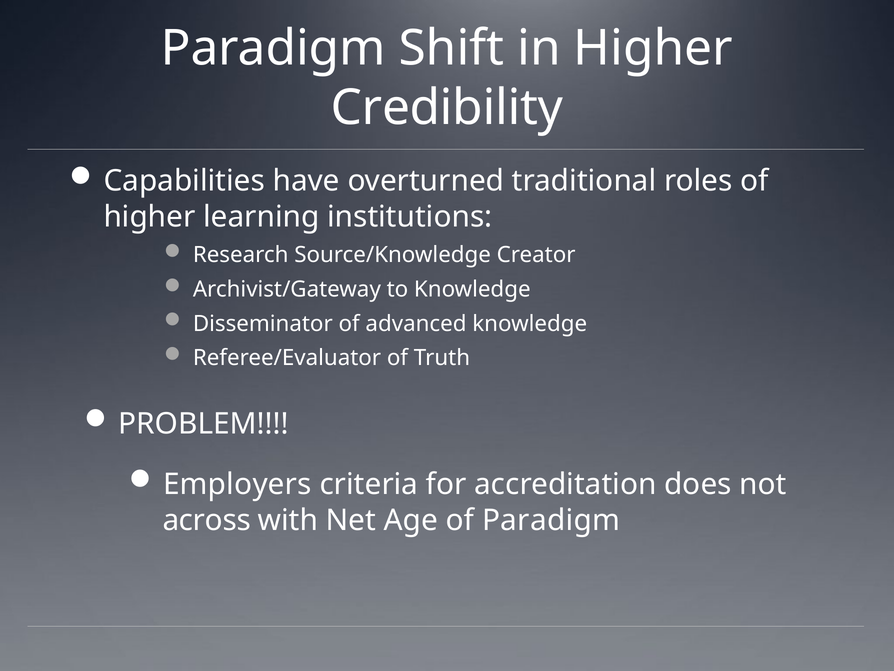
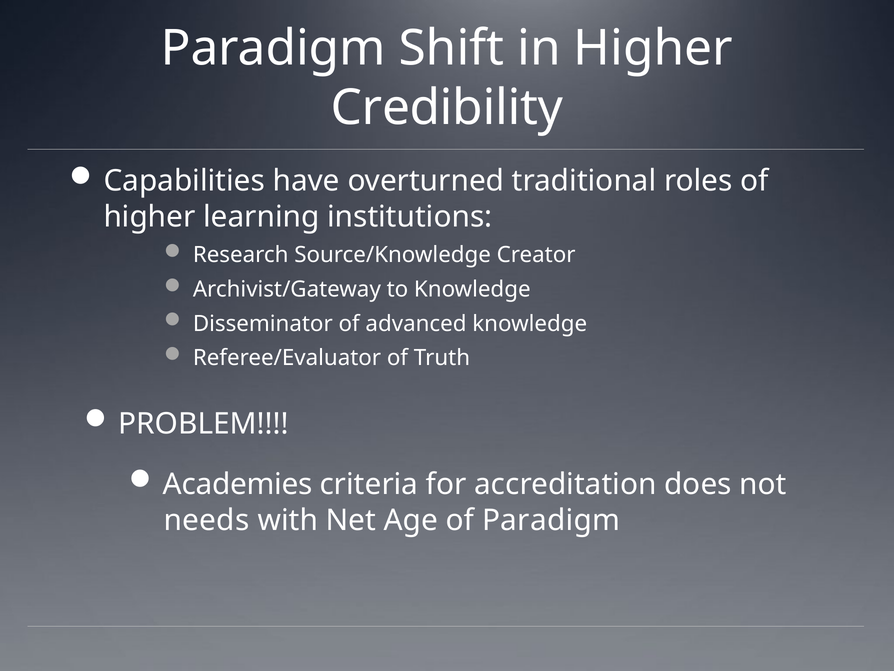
Employers: Employers -> Academies (238, 484)
across: across -> needs (206, 520)
